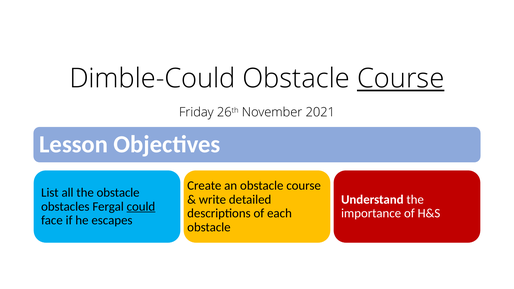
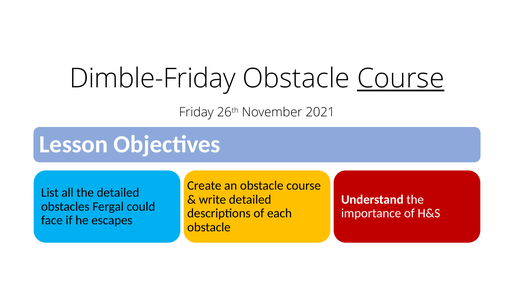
Dimble-Could: Dimble-Could -> Dimble-Friday (152, 79)
the obstacle: obstacle -> detailed (118, 193)
could underline: present -> none (141, 207)
